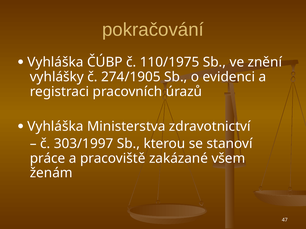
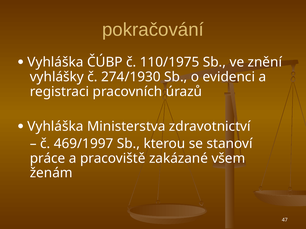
274/1905: 274/1905 -> 274/1930 (131, 77)
303/1997: 303/1997 -> 469/1997 (84, 144)
